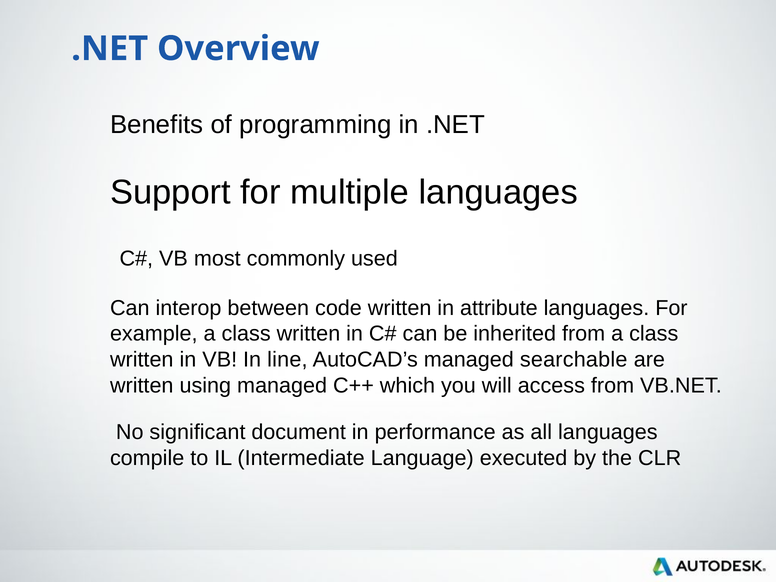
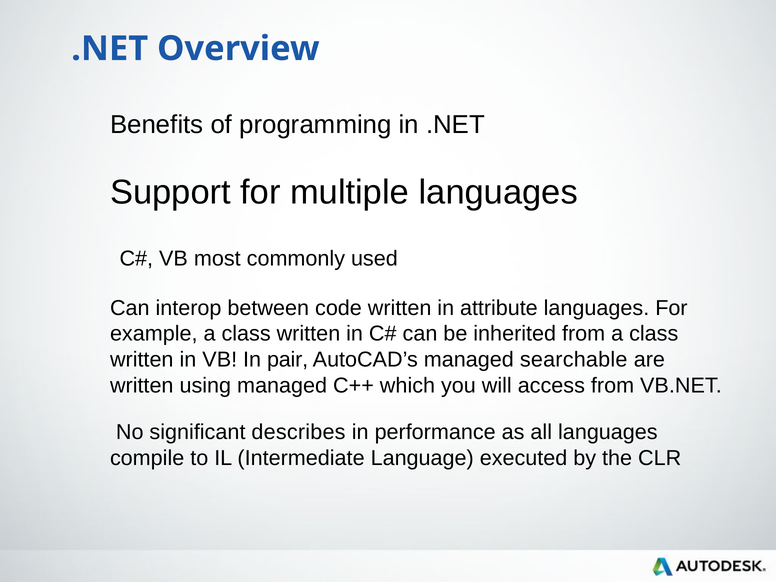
line: line -> pair (288, 360)
document: document -> describes (299, 432)
